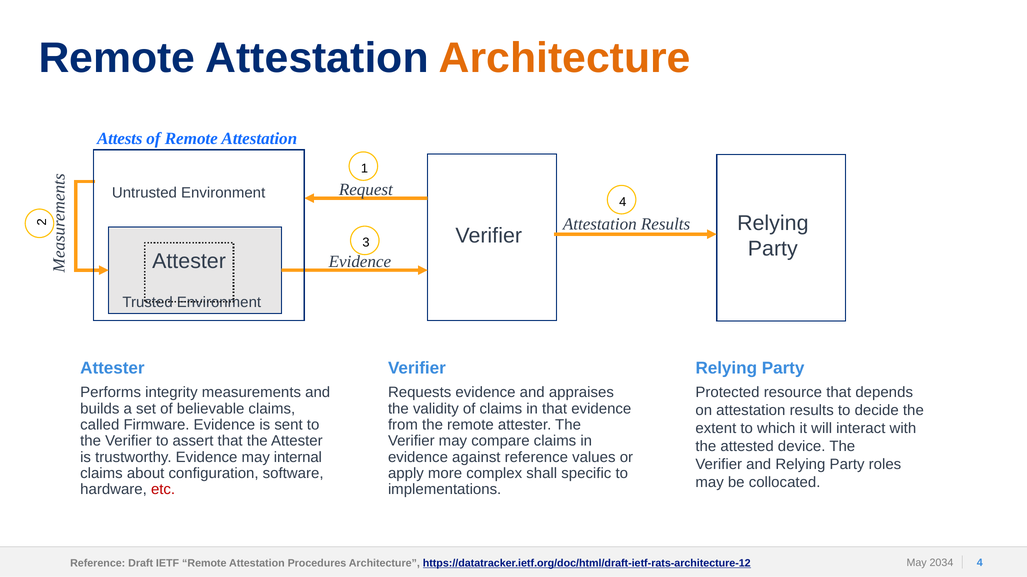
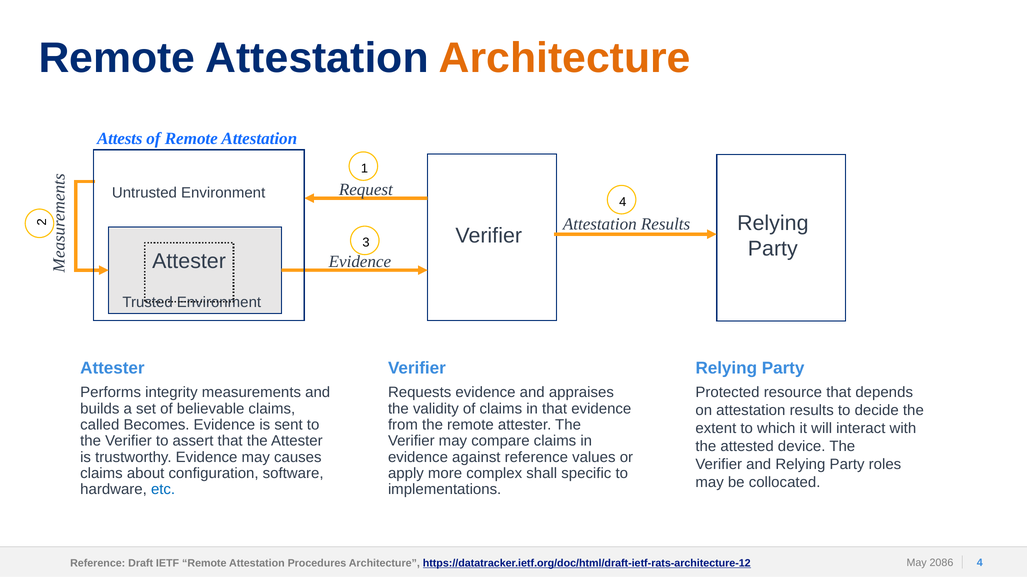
Firmware: Firmware -> Becomes (157, 425)
internal: internal -> causes (298, 458)
etc colour: red -> blue (163, 490)
2034: 2034 -> 2086 (941, 563)
